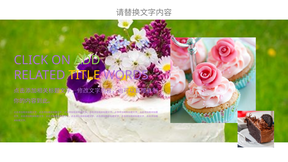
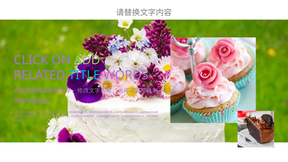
TITLE colour: yellow -> light blue (84, 75)
